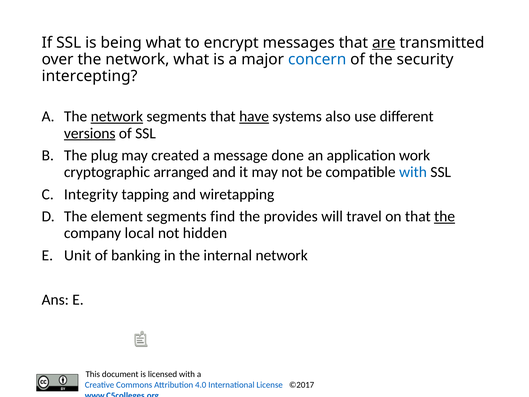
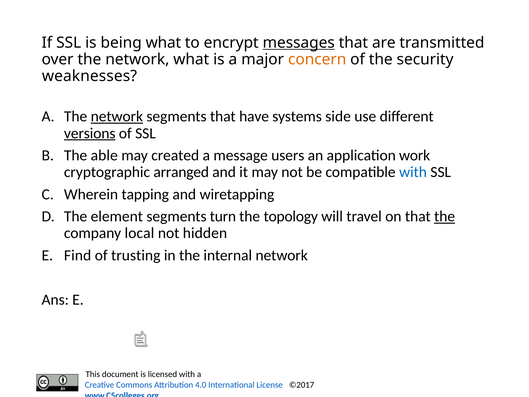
messages underline: none -> present (299, 43)
are underline: present -> none (384, 43)
concern colour: blue -> orange (317, 59)
intercepting: intercepting -> weaknesses (89, 76)
have underline: present -> none (254, 116)
also: also -> side (338, 116)
plug: plug -> able (104, 155)
done: done -> users (288, 155)
Integrity: Integrity -> Wherein (91, 194)
find: find -> turn (223, 216)
provides: provides -> topology (291, 216)
Unit: Unit -> Find (78, 255)
banking: banking -> trusting (136, 255)
